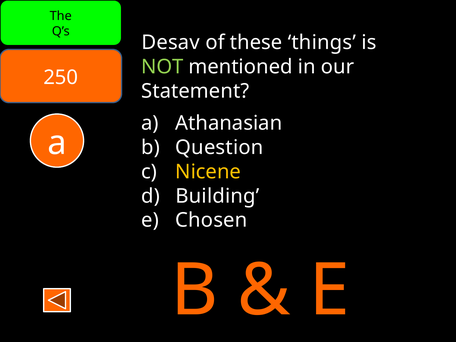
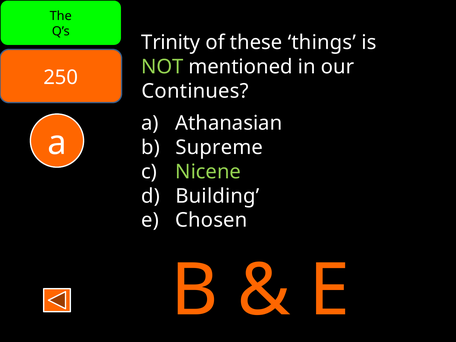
Desav: Desav -> Trinity (171, 42)
Statement: Statement -> Continues (195, 91)
Question: Question -> Supreme (219, 147)
Nicene colour: yellow -> light green (208, 172)
